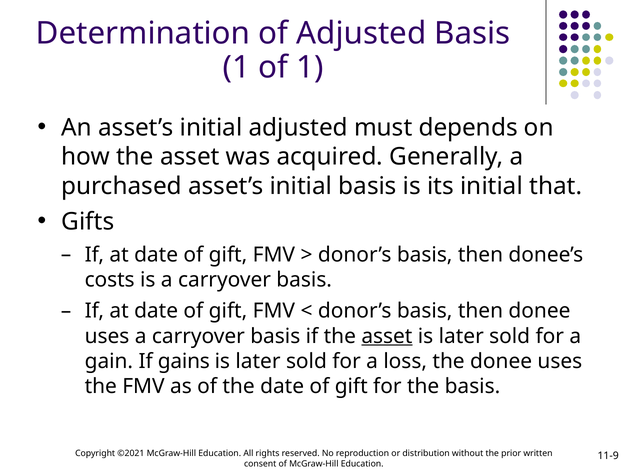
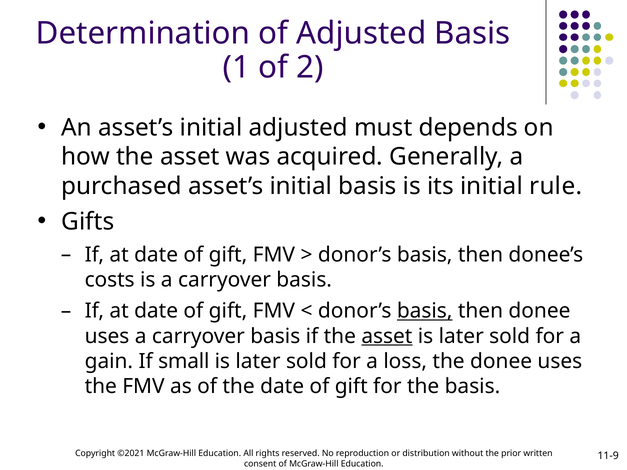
of 1: 1 -> 2 (310, 67)
that: that -> rule (556, 186)
basis underline: none -> present (425, 311)
gains: gains -> small (184, 361)
